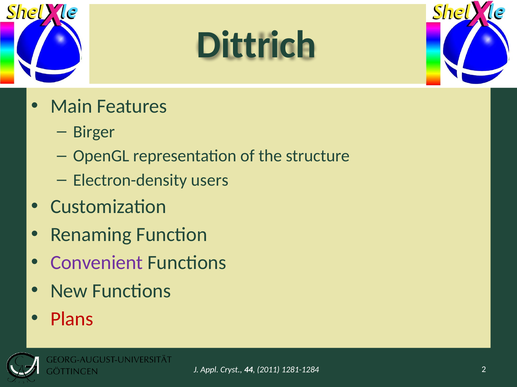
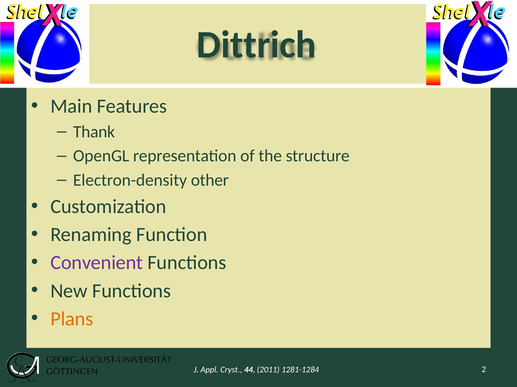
Birger: Birger -> Thank (94, 132)
users: users -> other (210, 180)
Plans colour: red -> orange (72, 319)
